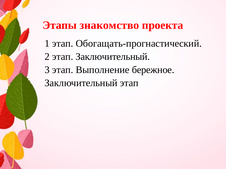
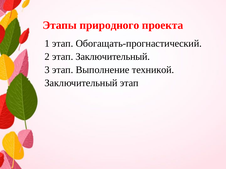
знакомство: знакомство -> природного (109, 25)
бережное: бережное -> техникой (153, 70)
